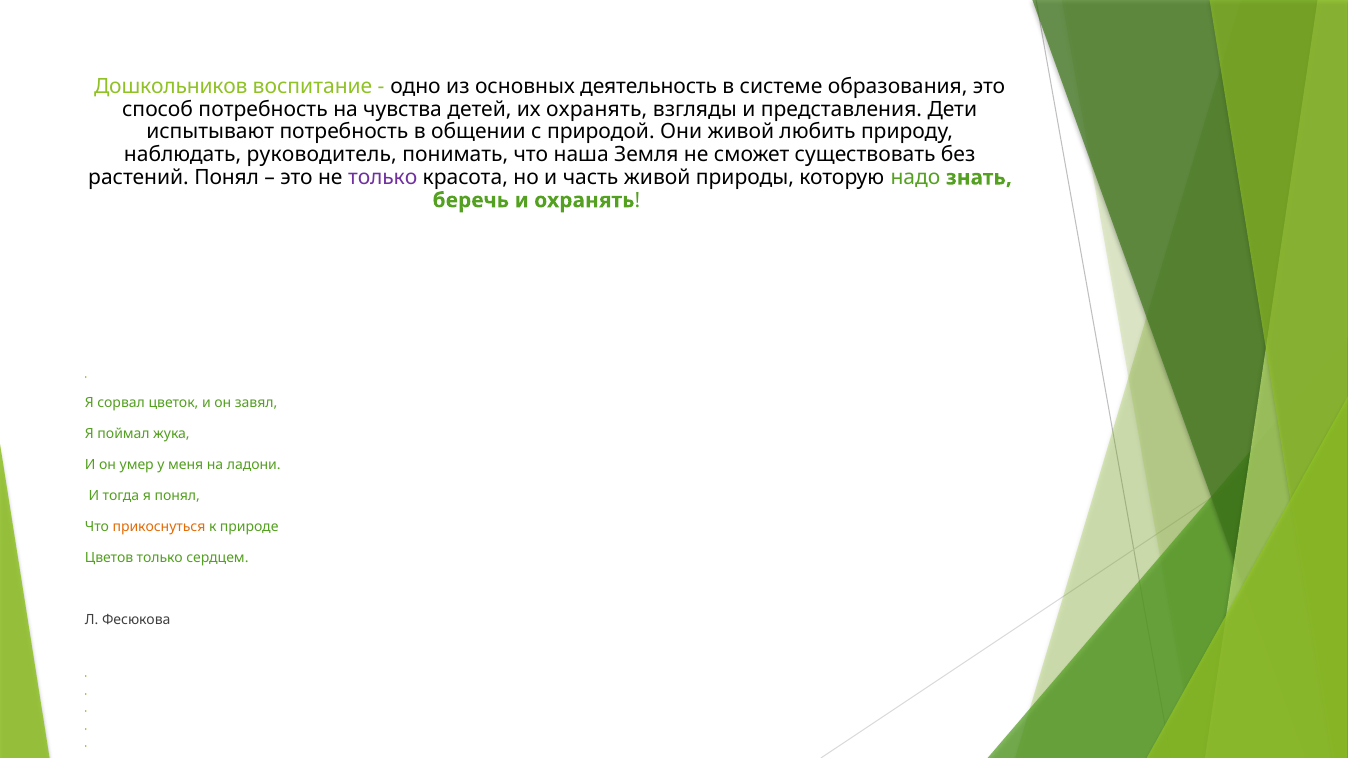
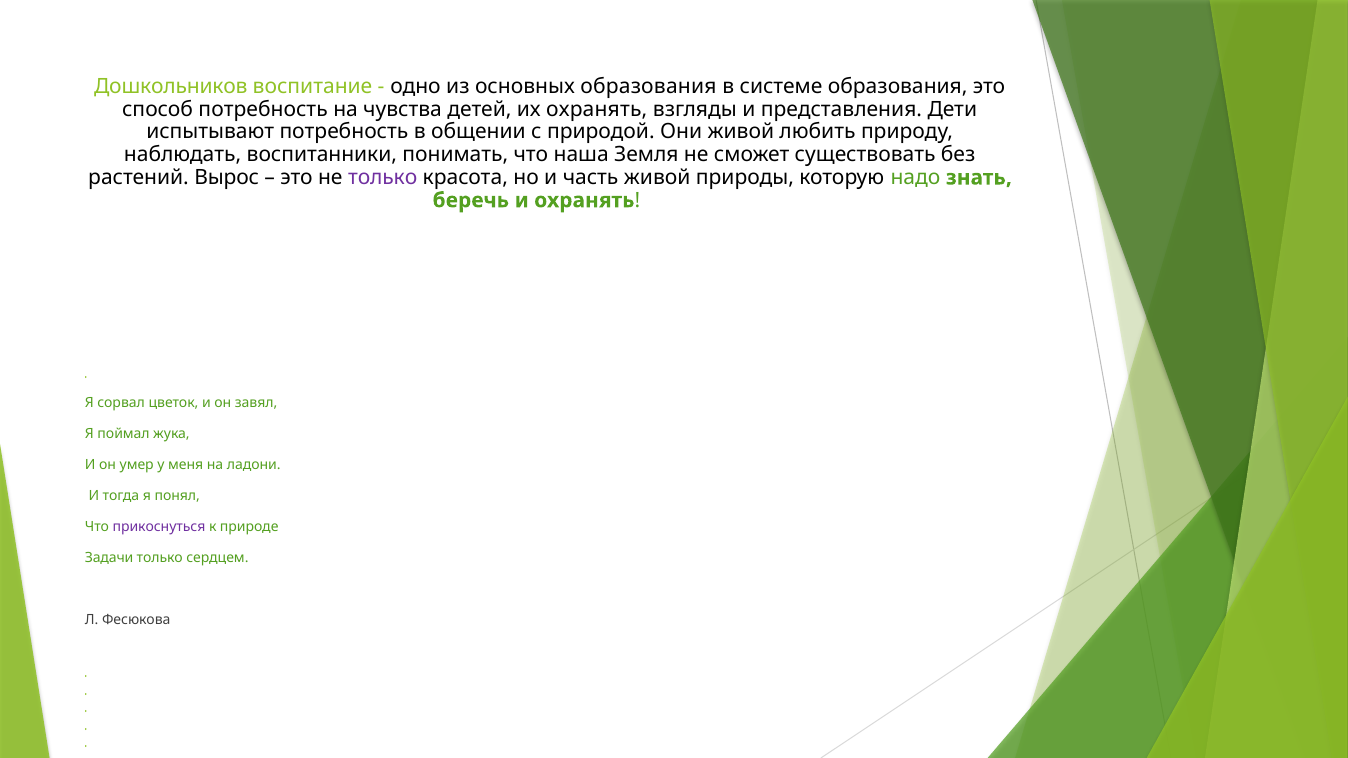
основных деятельность: деятельность -> образования (648, 87)
руководитель: руководитель -> воспитанники (322, 155)
растений Понял: Понял -> Вырос (227, 178)
прикоснуться colour: orange -> purple (159, 527)
Цветов: Цветов -> Задачи (109, 558)
